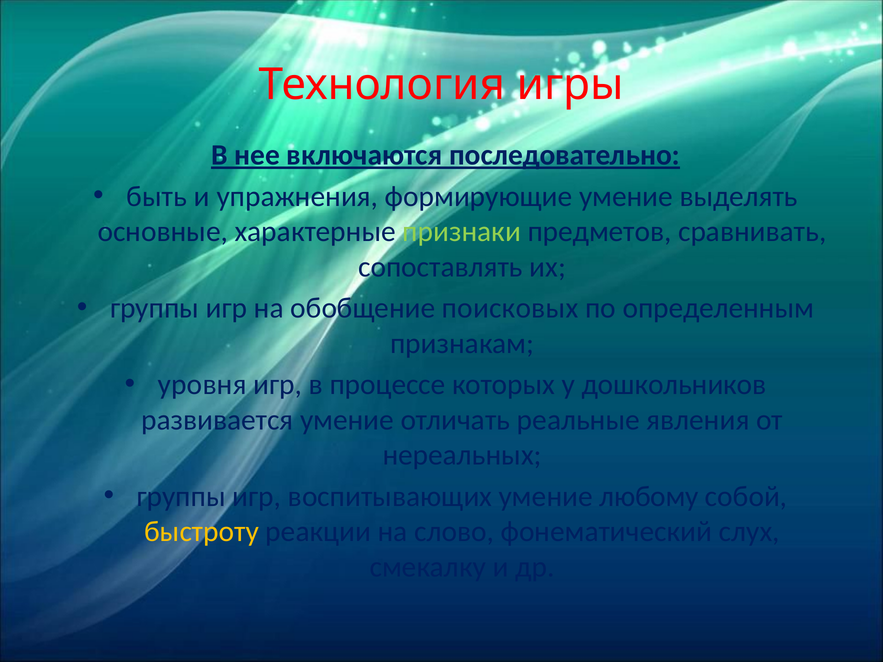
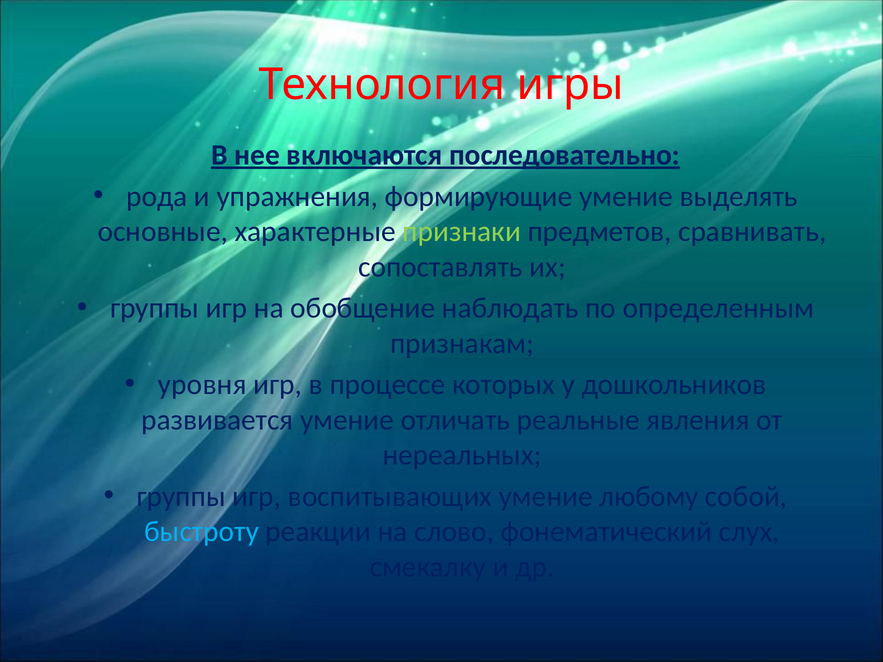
быть: быть -> рода (157, 196)
поисковых: поисковых -> наблюдать (510, 308)
быстроту colour: yellow -> light blue (202, 532)
